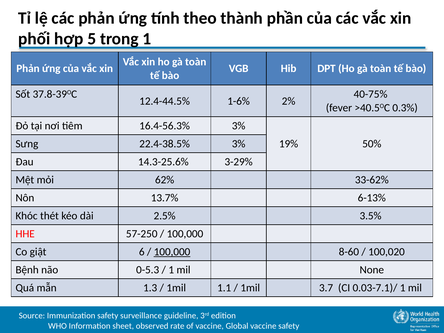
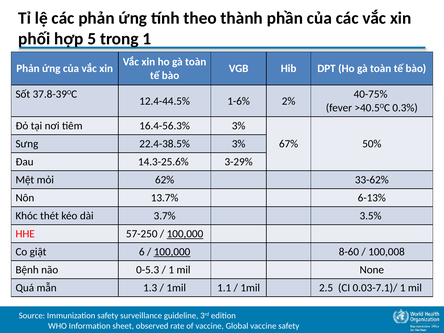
19%: 19% -> 67% (289, 144)
2.5%: 2.5% -> 3.7% (165, 216)
100,000 underline: none -> present (185, 234)
100,020: 100,020 -> 100,008 (387, 252)
3.7: 3.7 -> 2.5 (326, 288)
